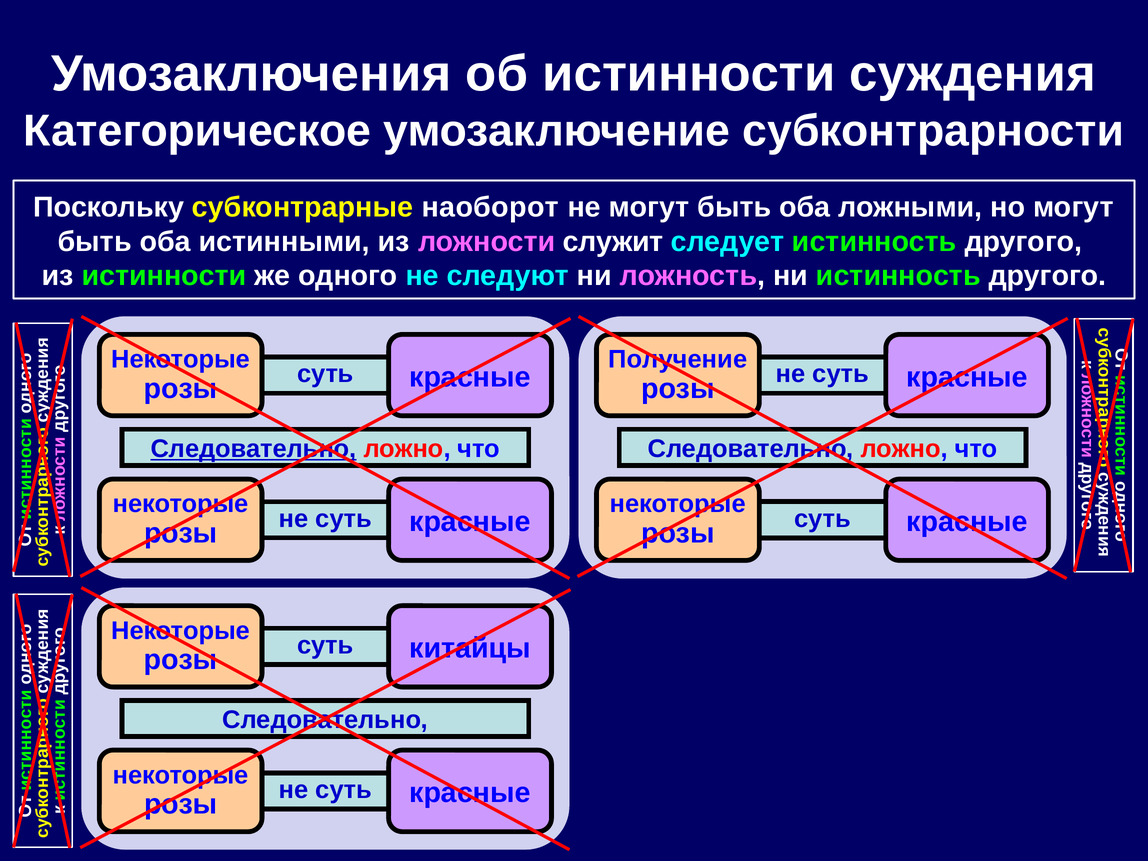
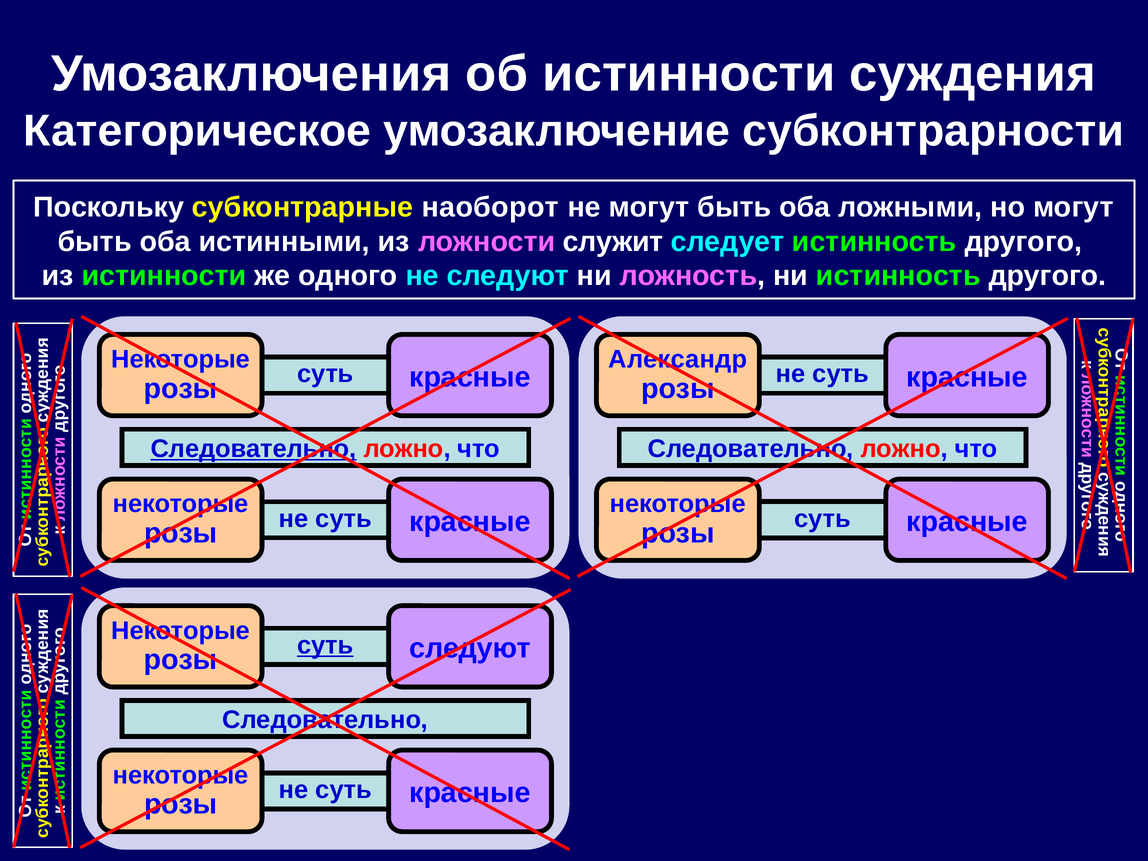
Получение: Получение -> Александр (678, 359)
суть underline: none -> present (325, 645)
розы китайцы: китайцы -> следуют (470, 648)
